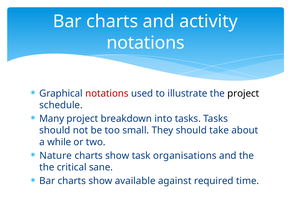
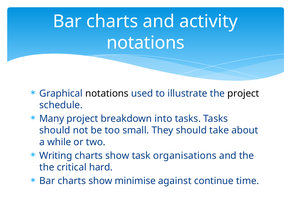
notations colour: red -> black (107, 93)
Nature: Nature -> Writing (56, 155)
sane: sane -> hard (101, 167)
available: available -> minimise (135, 180)
required: required -> continue (214, 180)
